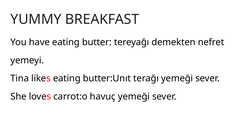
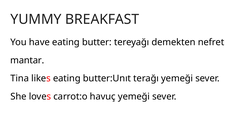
yemeyi: yemeyi -> mantar (27, 60)
